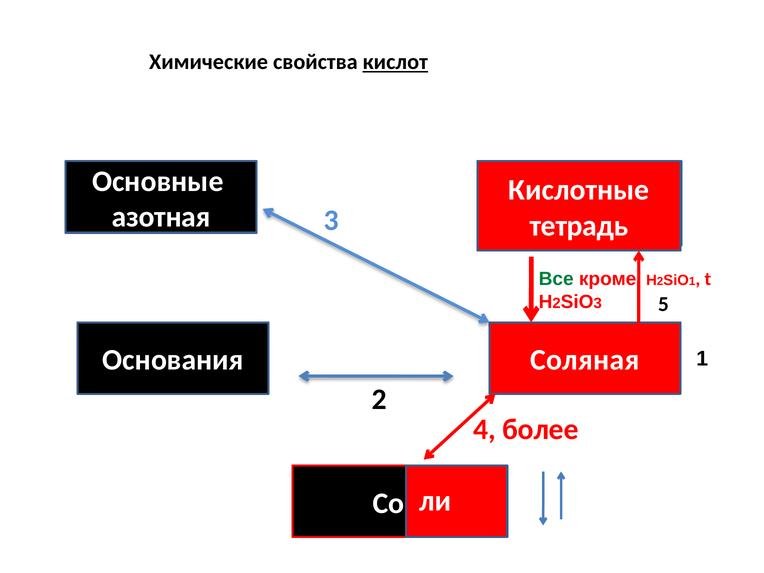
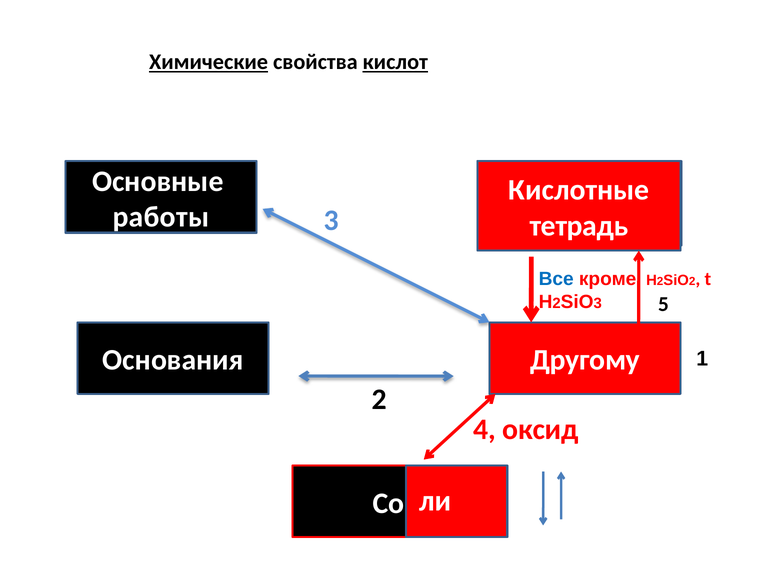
Химические underline: none -> present (209, 62)
азотная: азотная -> работы (161, 217)
Все colour: green -> blue (556, 279)
1: 1 -> 2 (692, 282)
Соляная: Соляная -> Другому (585, 360)
более: более -> оксид (540, 430)
